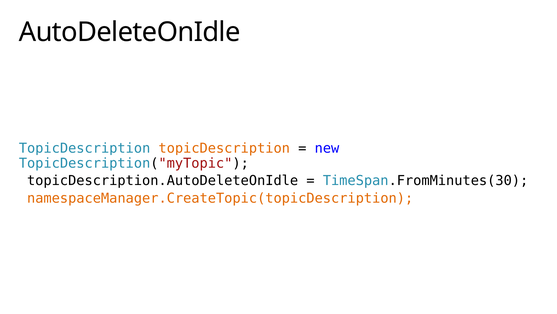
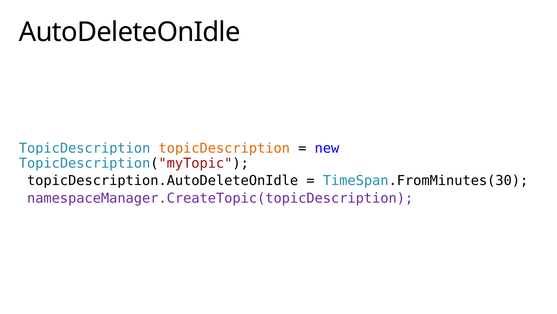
namespaceManager.CreateTopic(topicDescription colour: orange -> purple (220, 198)
